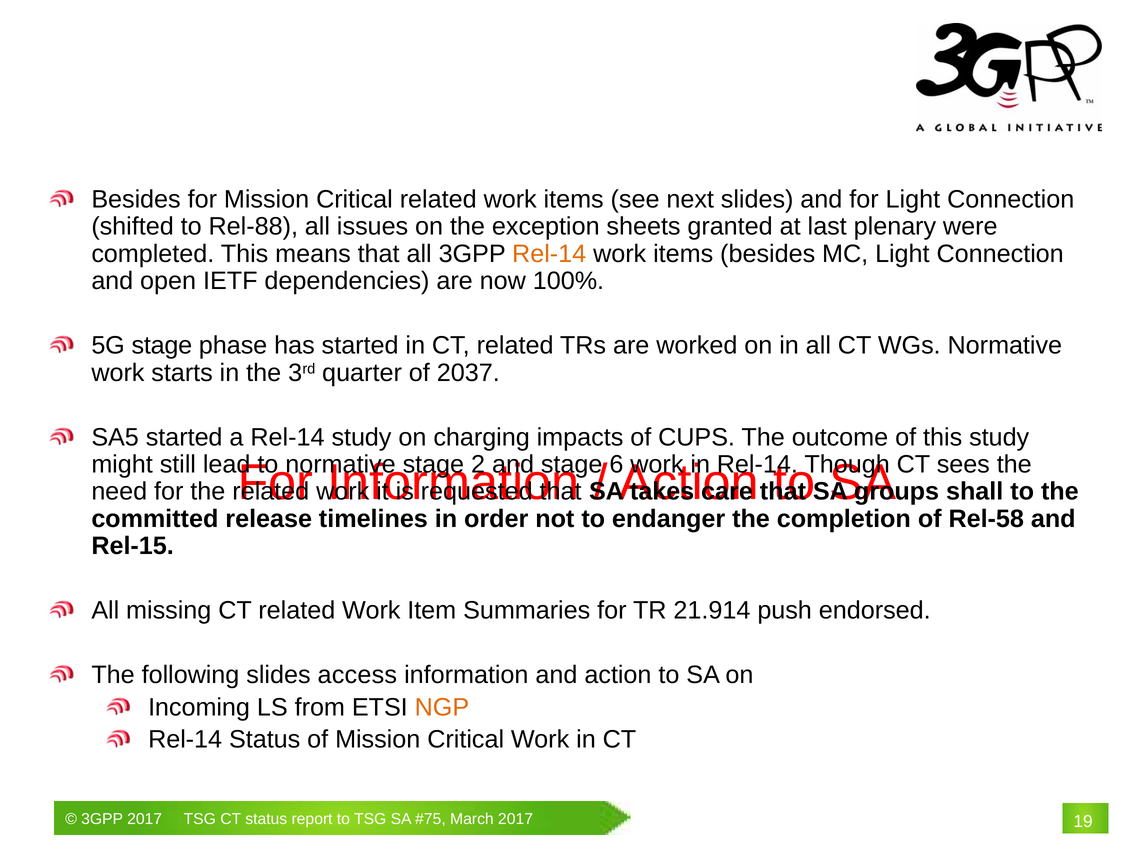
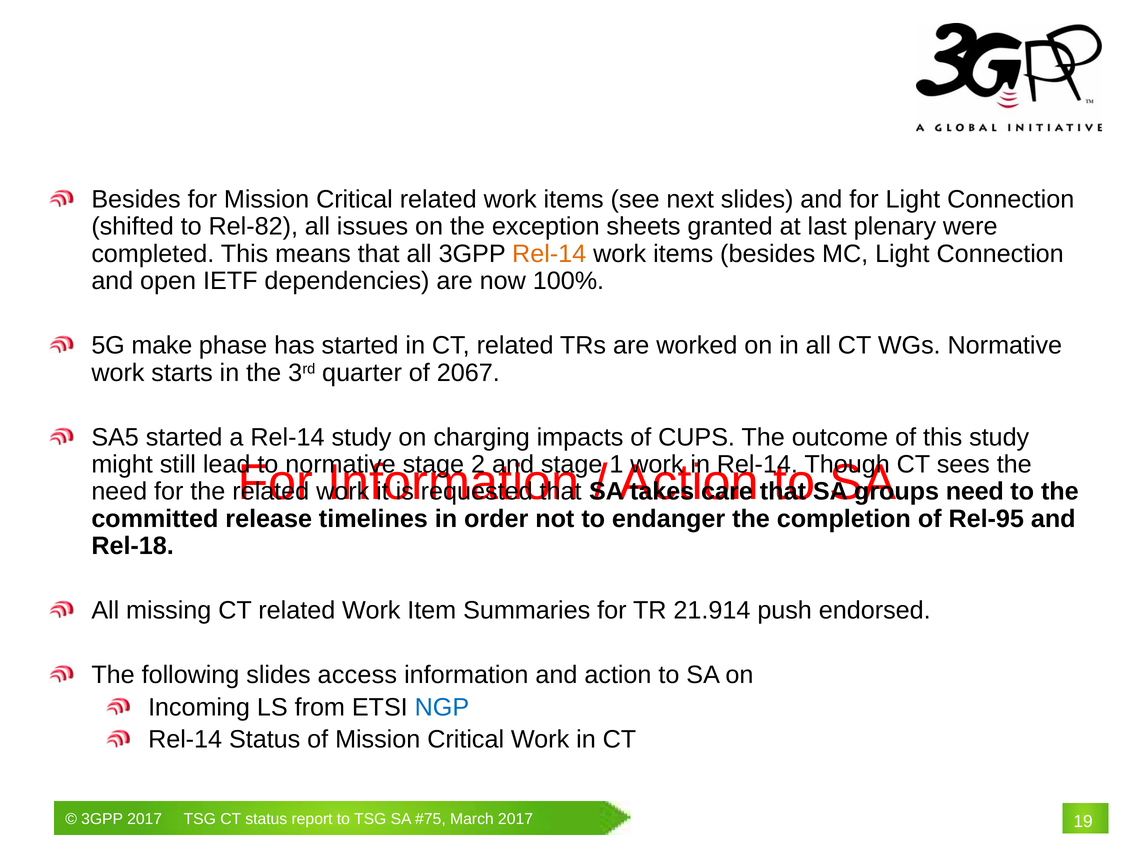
Rel-88: Rel-88 -> Rel-82 (253, 227)
5G stage: stage -> make (162, 346)
2037: 2037 -> 2067 (468, 373)
6: 6 -> 1 (616, 465)
shall: shall -> need (975, 492)
Rel-58: Rel-58 -> Rel-95 (986, 519)
Rel-15: Rel-15 -> Rel-18 (133, 546)
NGP colour: orange -> blue (442, 708)
